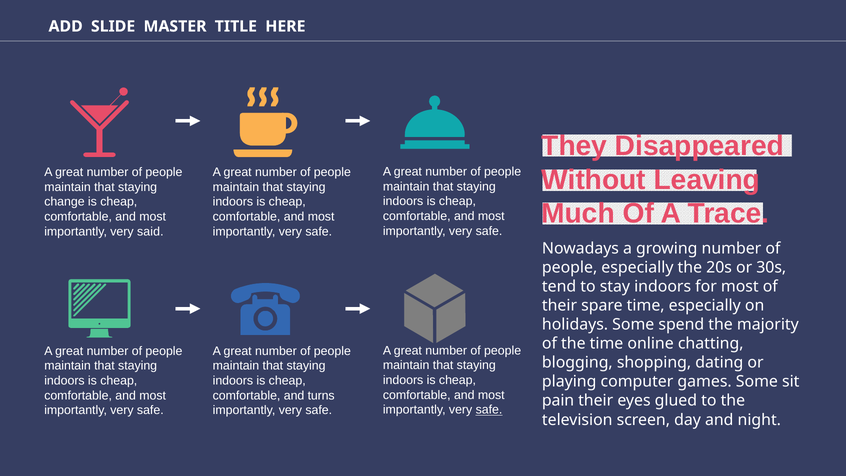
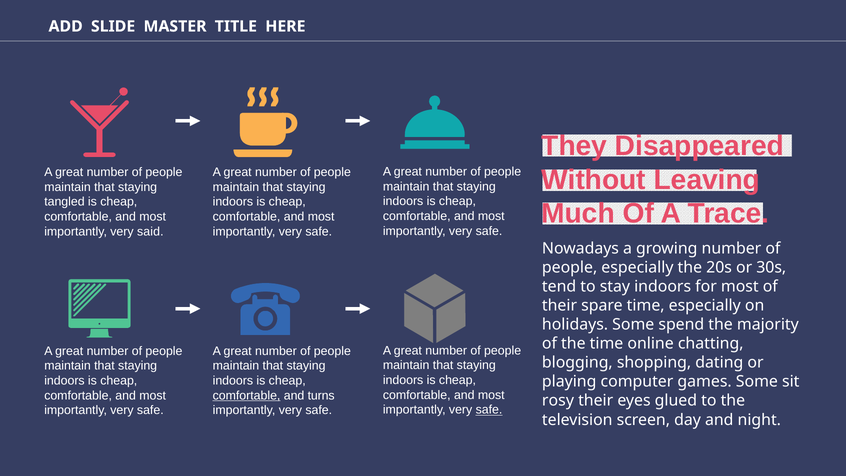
change: change -> tangled (64, 202)
comfortable underline: none -> present (247, 395)
pain: pain -> rosy (558, 401)
